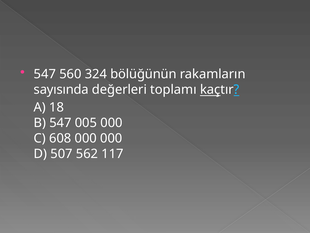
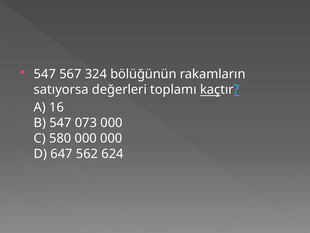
560: 560 -> 567 (70, 74)
sayısında: sayısında -> satıyorsa (61, 90)
18: 18 -> 16 (57, 107)
005: 005 -> 073 (86, 123)
608: 608 -> 580 (60, 138)
507: 507 -> 647 (61, 154)
117: 117 -> 624 (112, 154)
